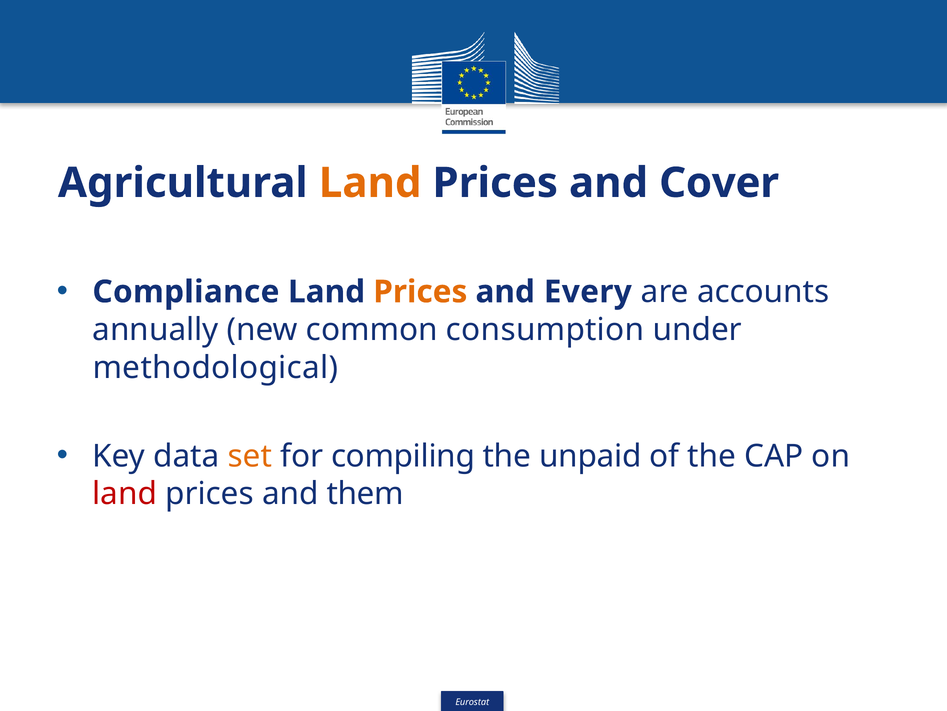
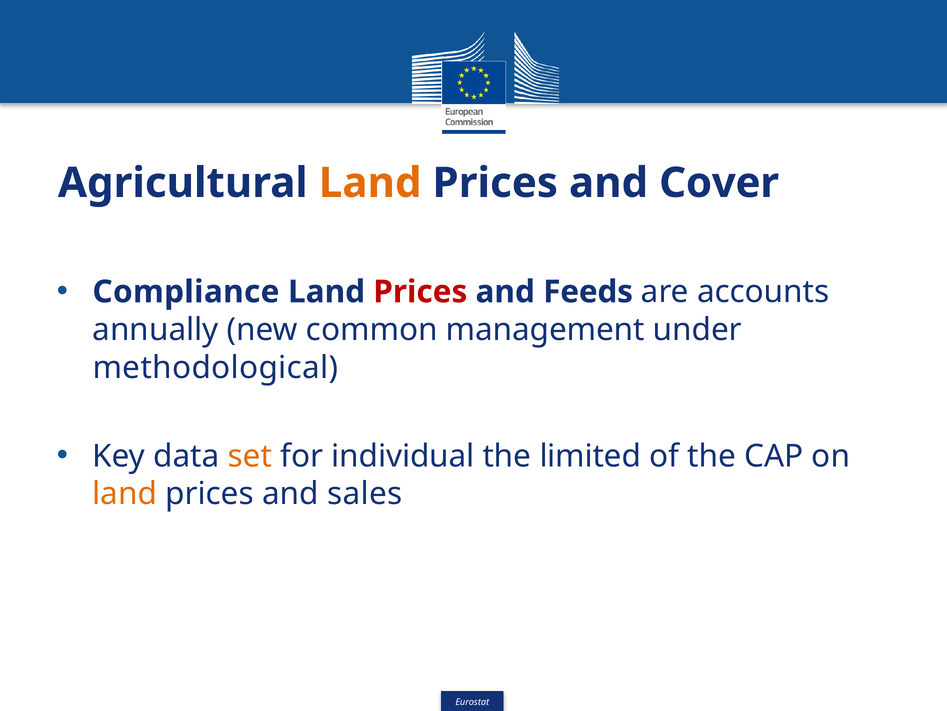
Prices colour: orange -> red (420, 292)
Every: Every -> Feeds (588, 292)
consumption: consumption -> management (545, 329)
compiling: compiling -> individual (403, 456)
unpaid: unpaid -> limited (590, 456)
land colour: red -> orange (125, 494)
them: them -> sales (365, 494)
